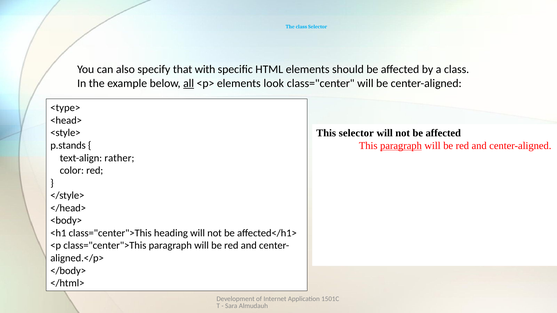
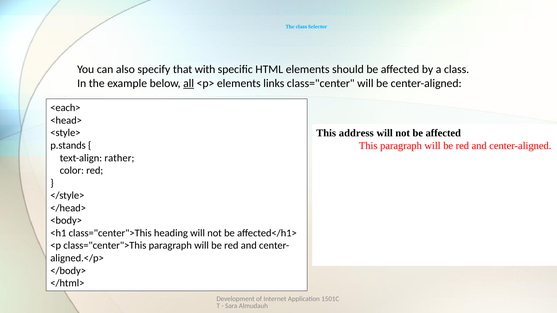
look: look -> links (274, 83)
<type>: <type> -> <each> (65, 108)
This selector: selector -> address (356, 133)
paragraph underline: present -> none (401, 146)
